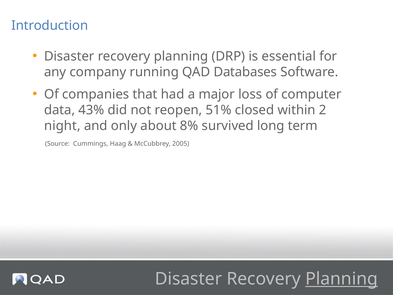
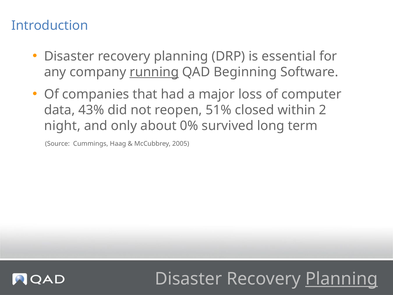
running underline: none -> present (154, 72)
Databases: Databases -> Beginning (245, 72)
8%: 8% -> 0% (189, 126)
